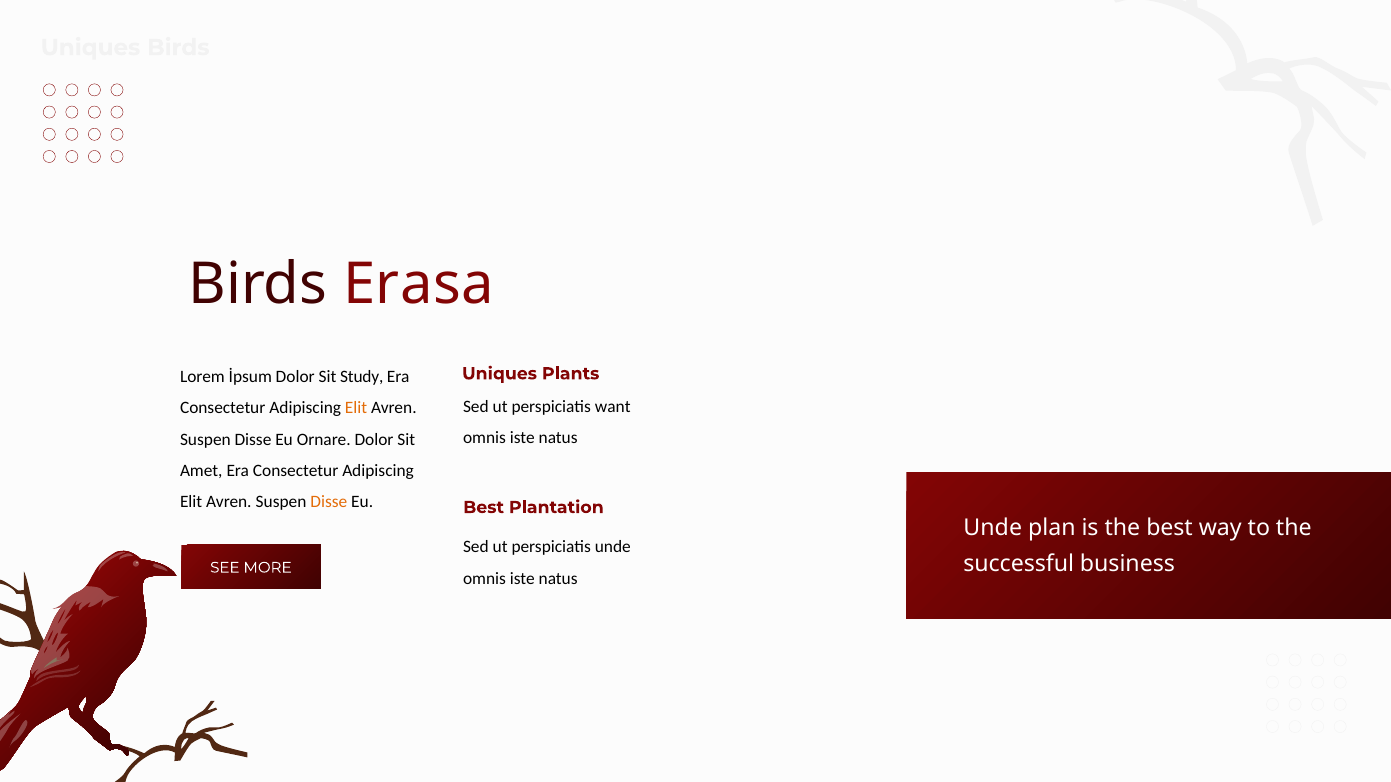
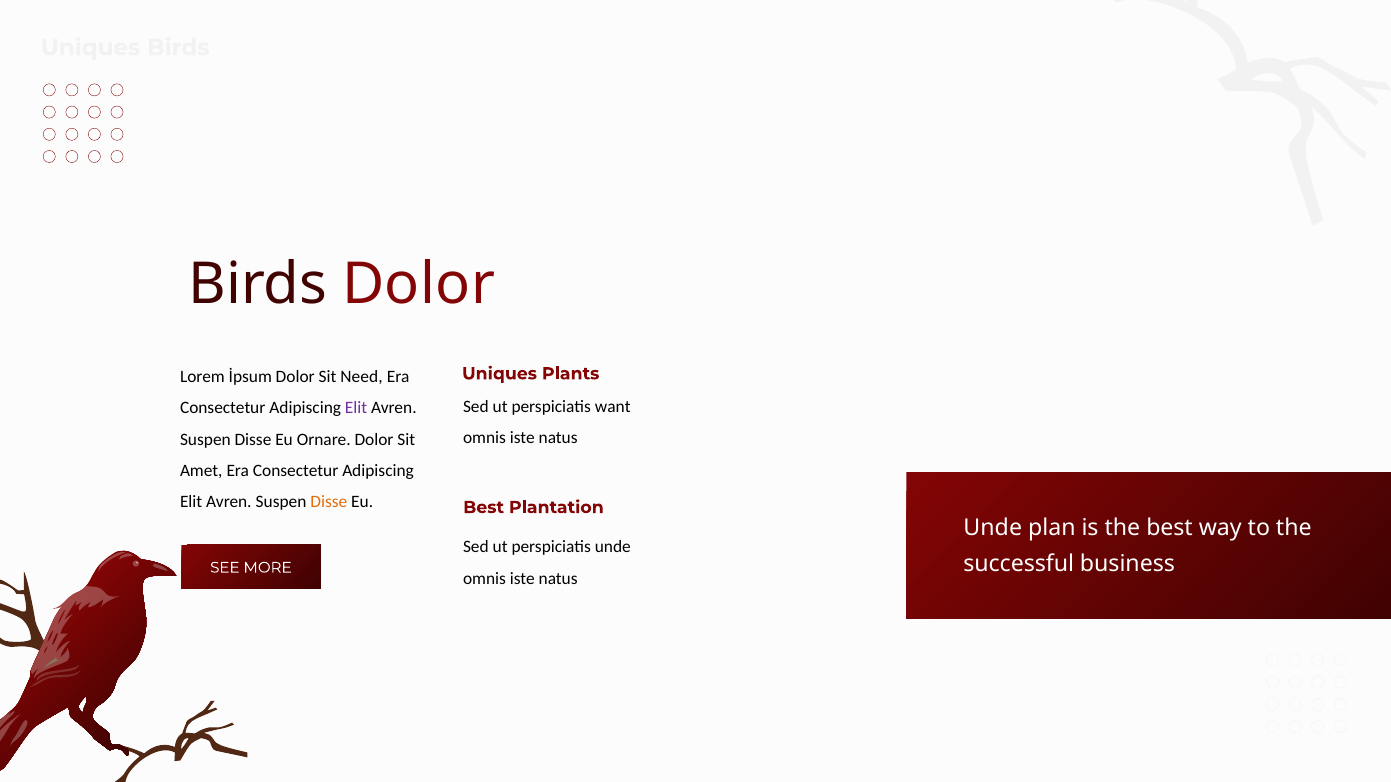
Birds Erasa: Erasa -> Dolor (419, 284)
Study: Study -> Need (362, 377)
Elit colour: orange -> purple (356, 408)
